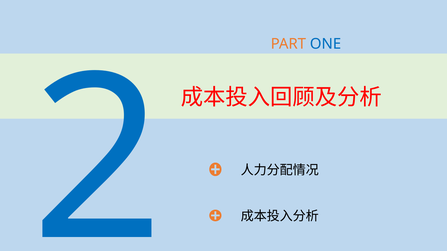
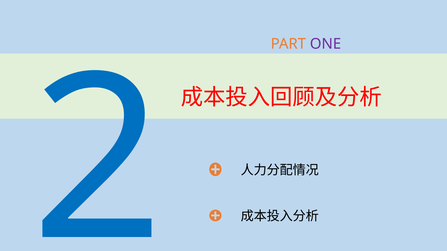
ONE colour: blue -> purple (326, 44)
